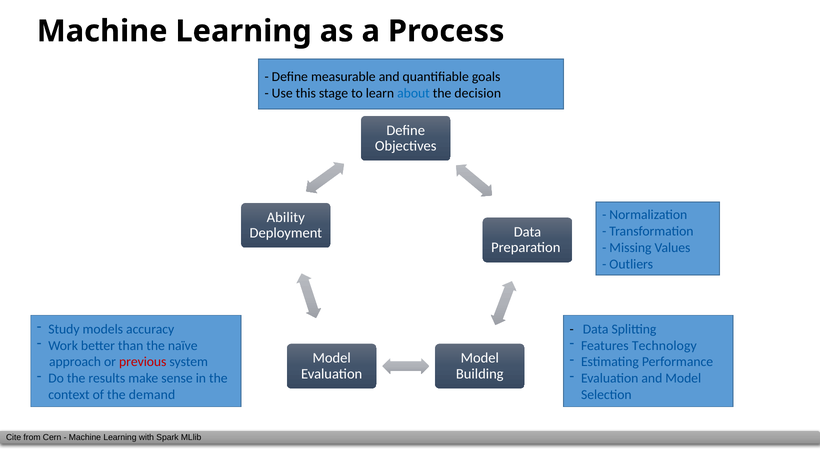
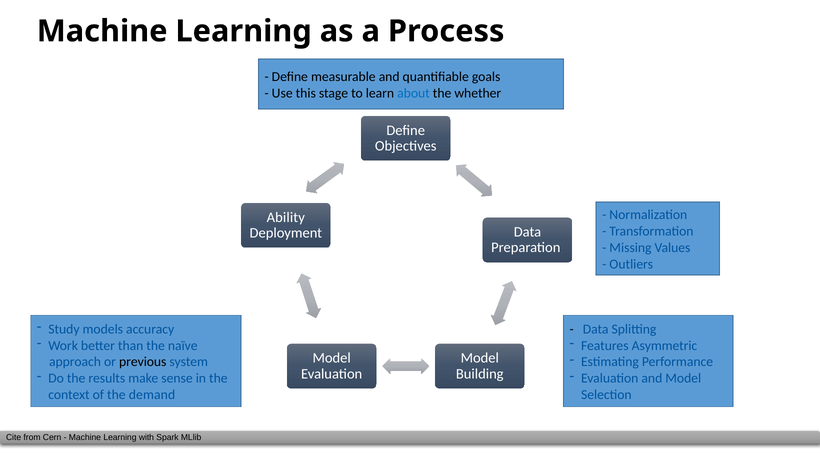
decision: decision -> whether (478, 93)
Technology: Technology -> Asymmetric (664, 346)
previous colour: red -> black (143, 362)
